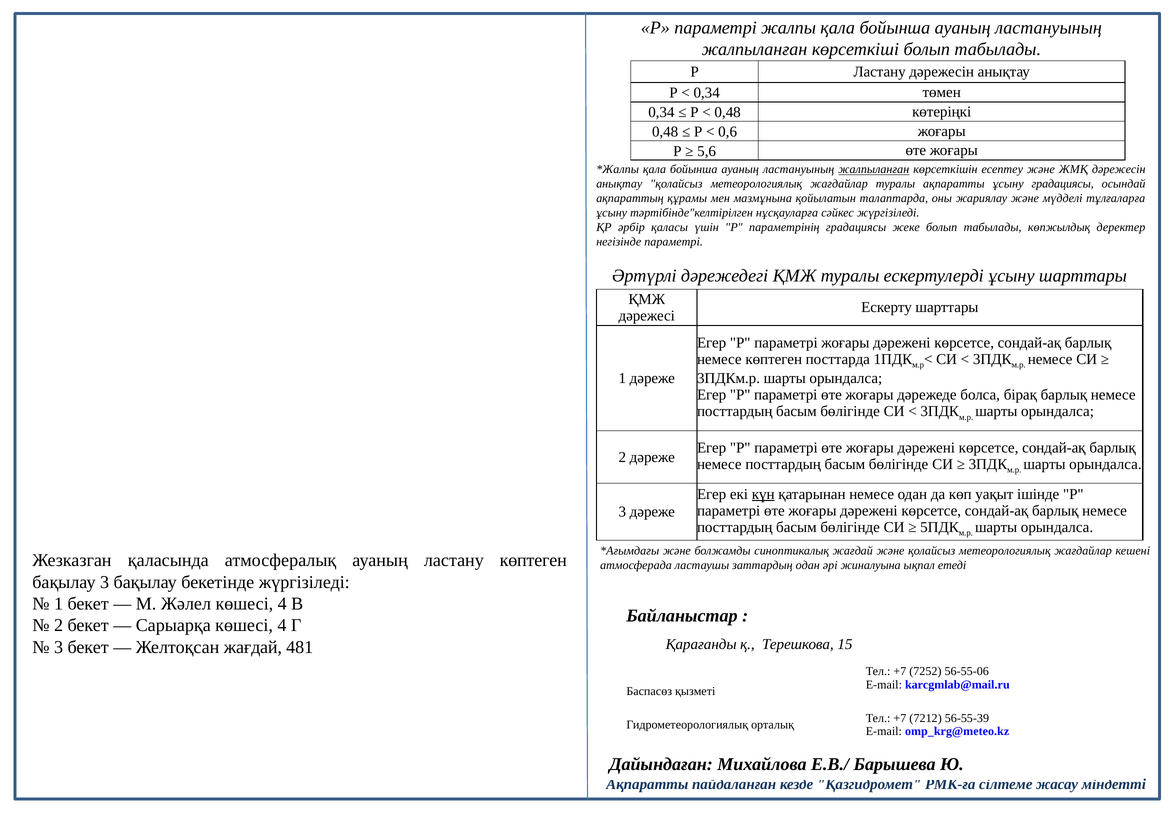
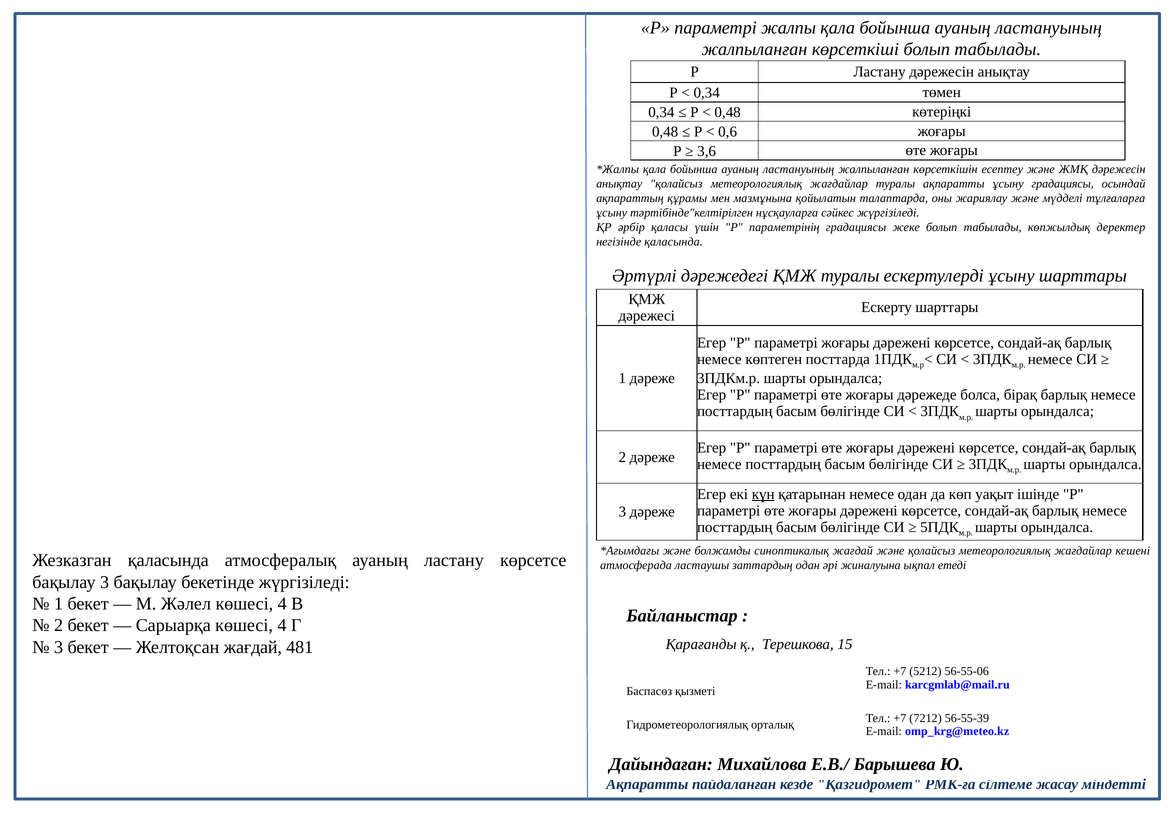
5,6: 5,6 -> 3,6 (707, 151)
жалпыланған underline: present -> none (874, 170)
негізінде параметрі: параметрі -> қаласында (674, 242)
ластану көптеген: көптеген -> көрсетсе (533, 561)
7252: 7252 -> 5212 (925, 672)
